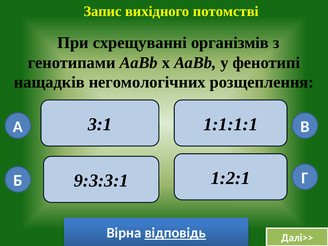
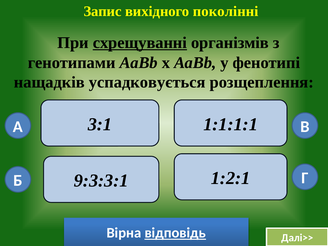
потомстві: потомстві -> поколінні (226, 11)
схрещуванні underline: none -> present (140, 43)
негомологічних: негомологічних -> успадковується (147, 82)
